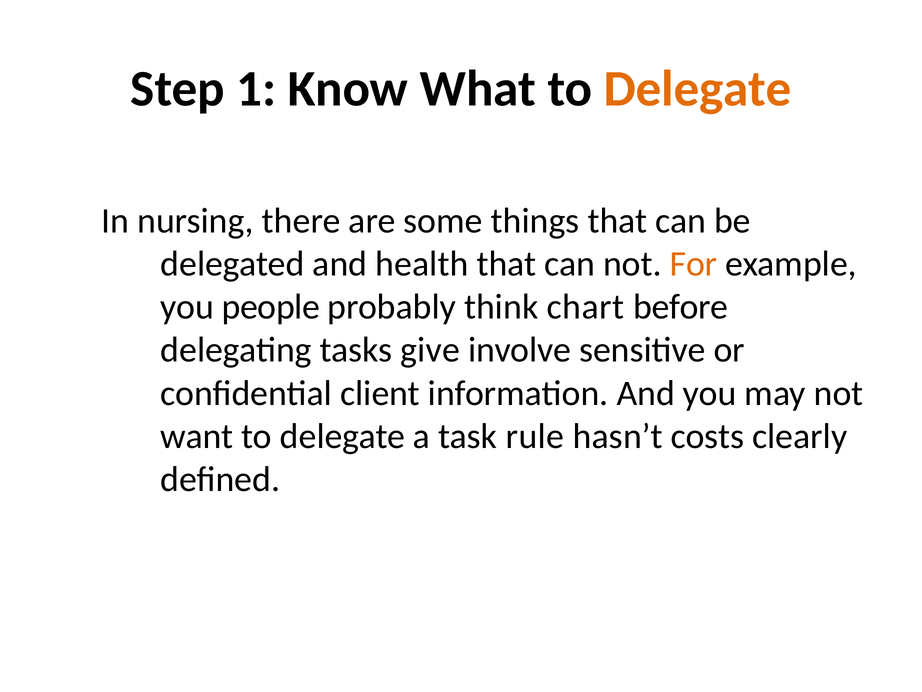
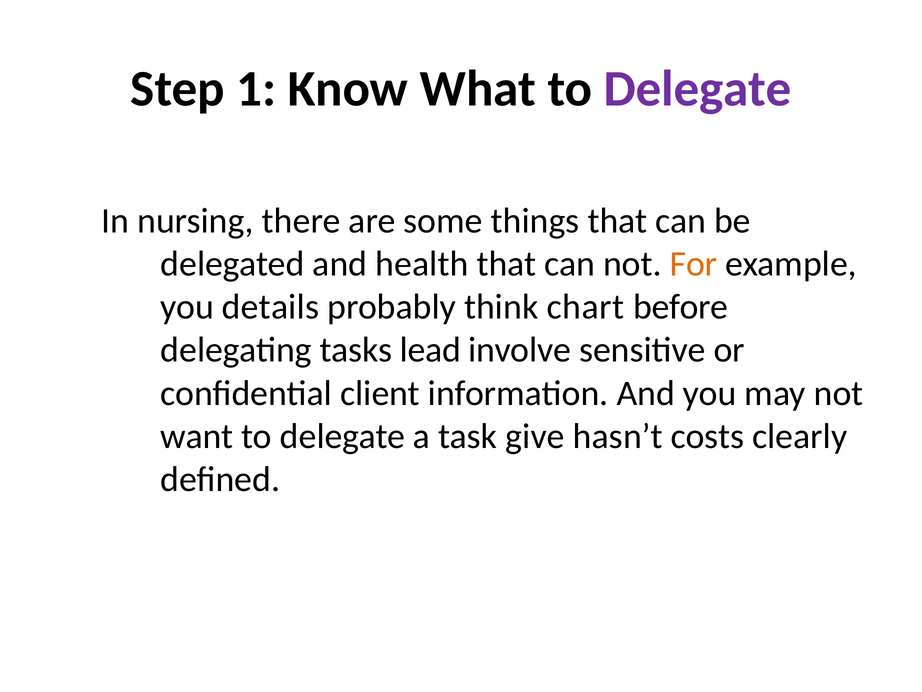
Delegate colour: orange -> purple (698, 89)
people: people -> details (271, 307)
give: give -> lead (430, 350)
rule: rule -> give (535, 436)
